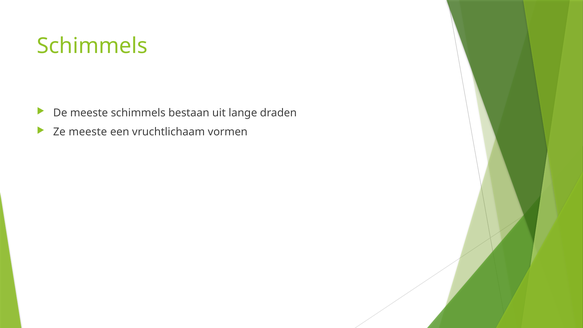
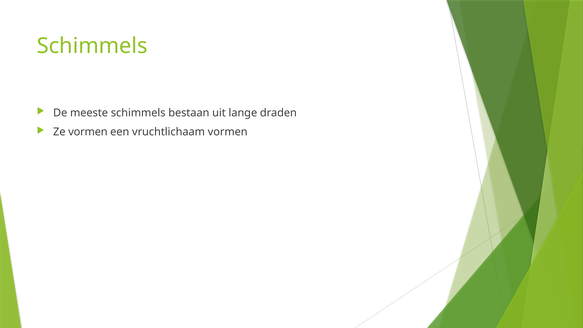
Ze meeste: meeste -> vormen (88, 132)
